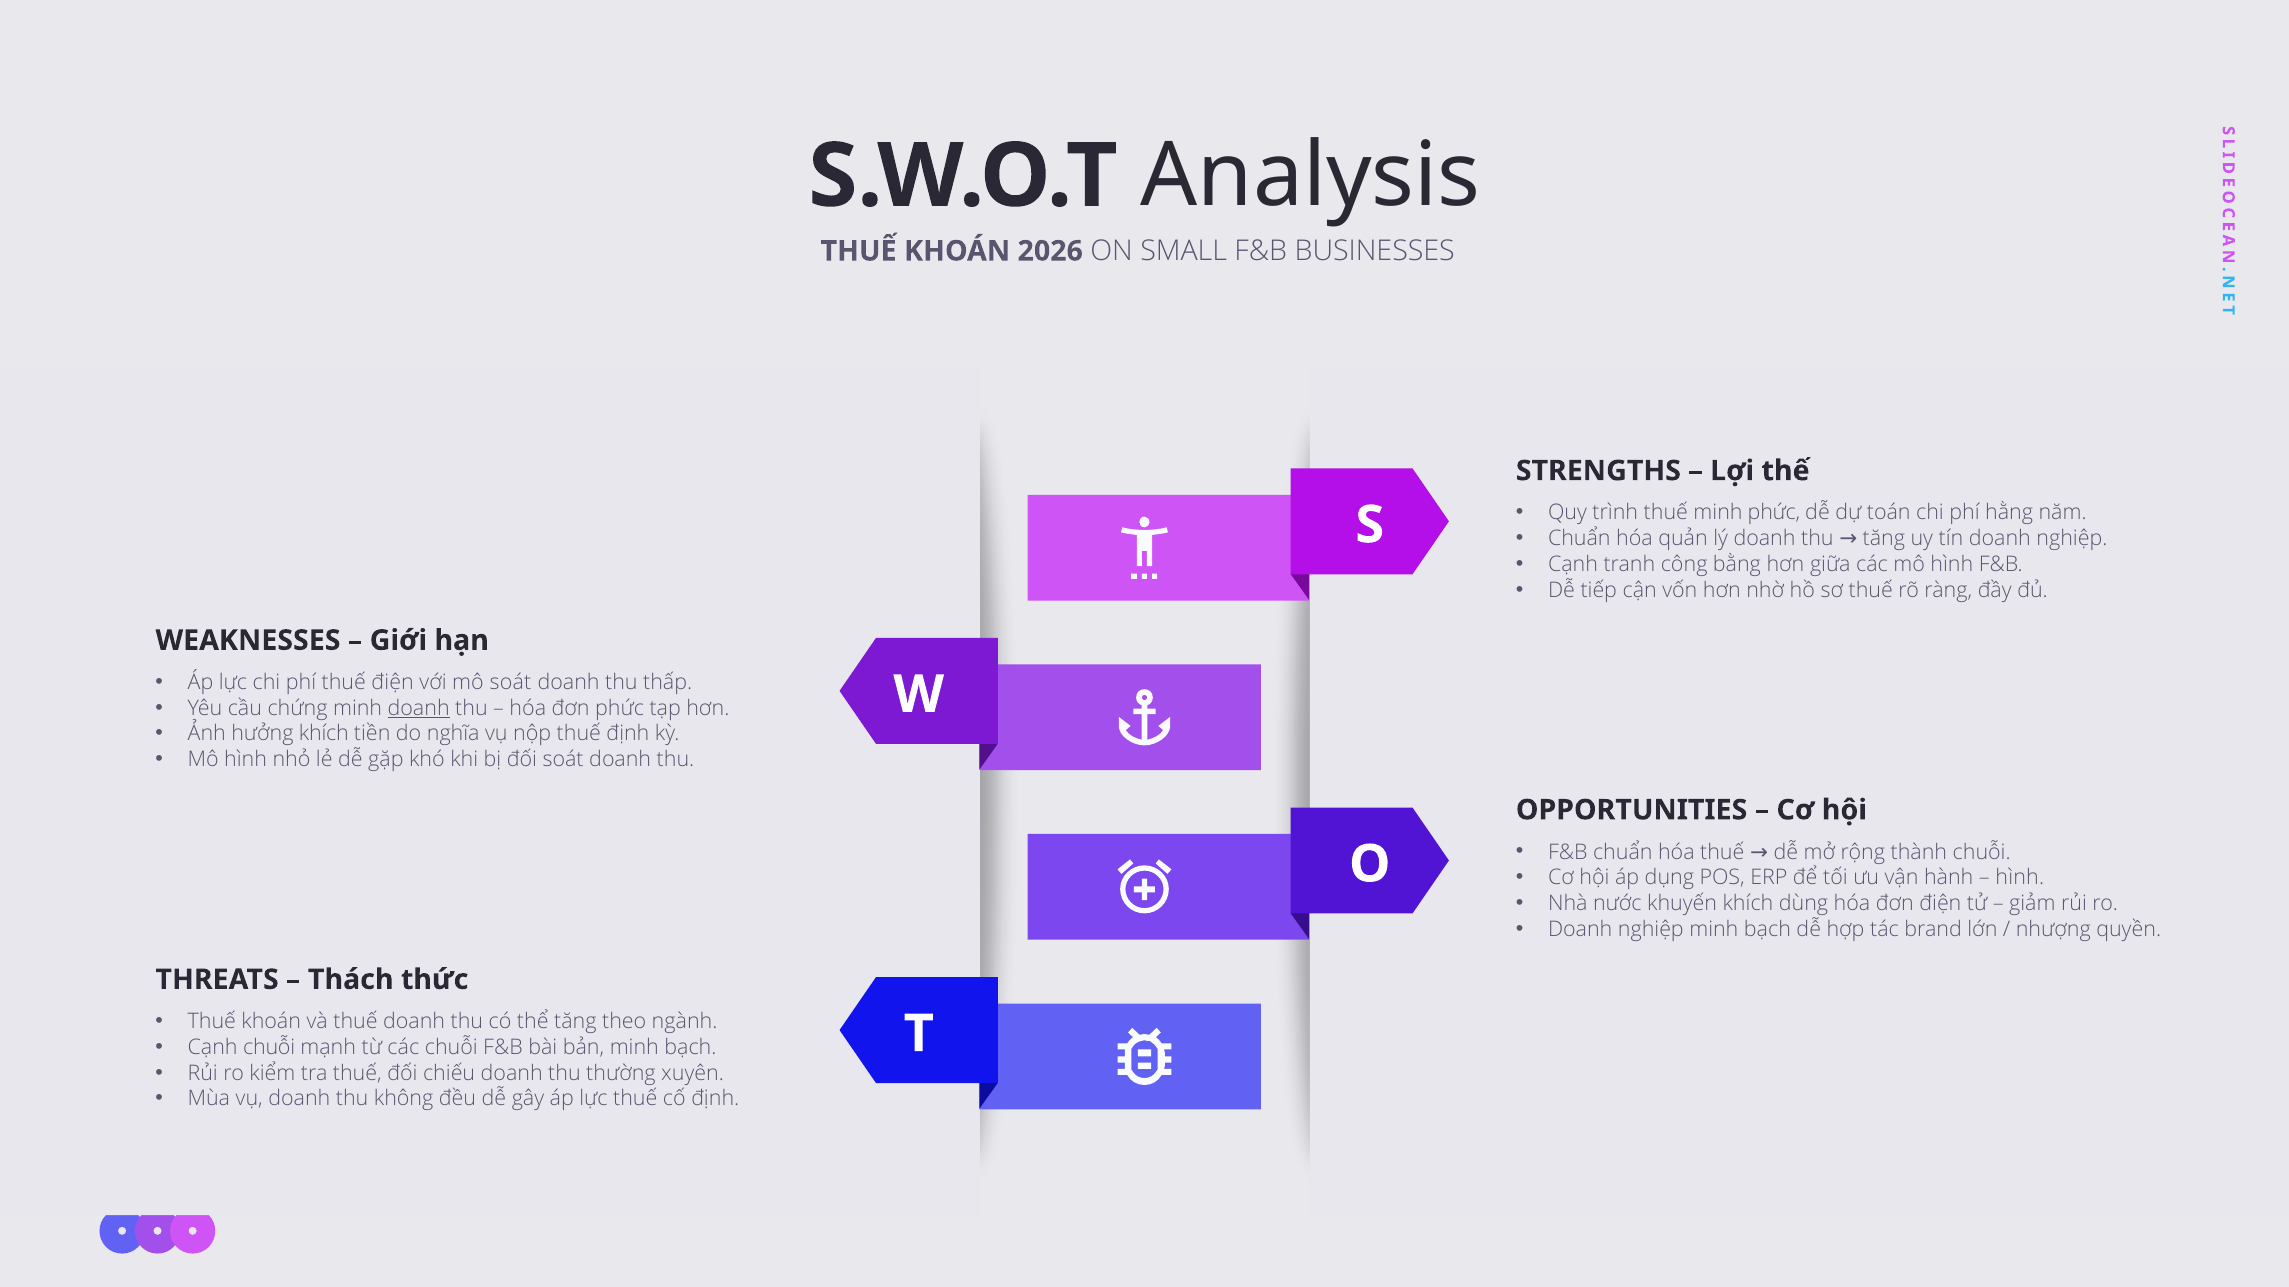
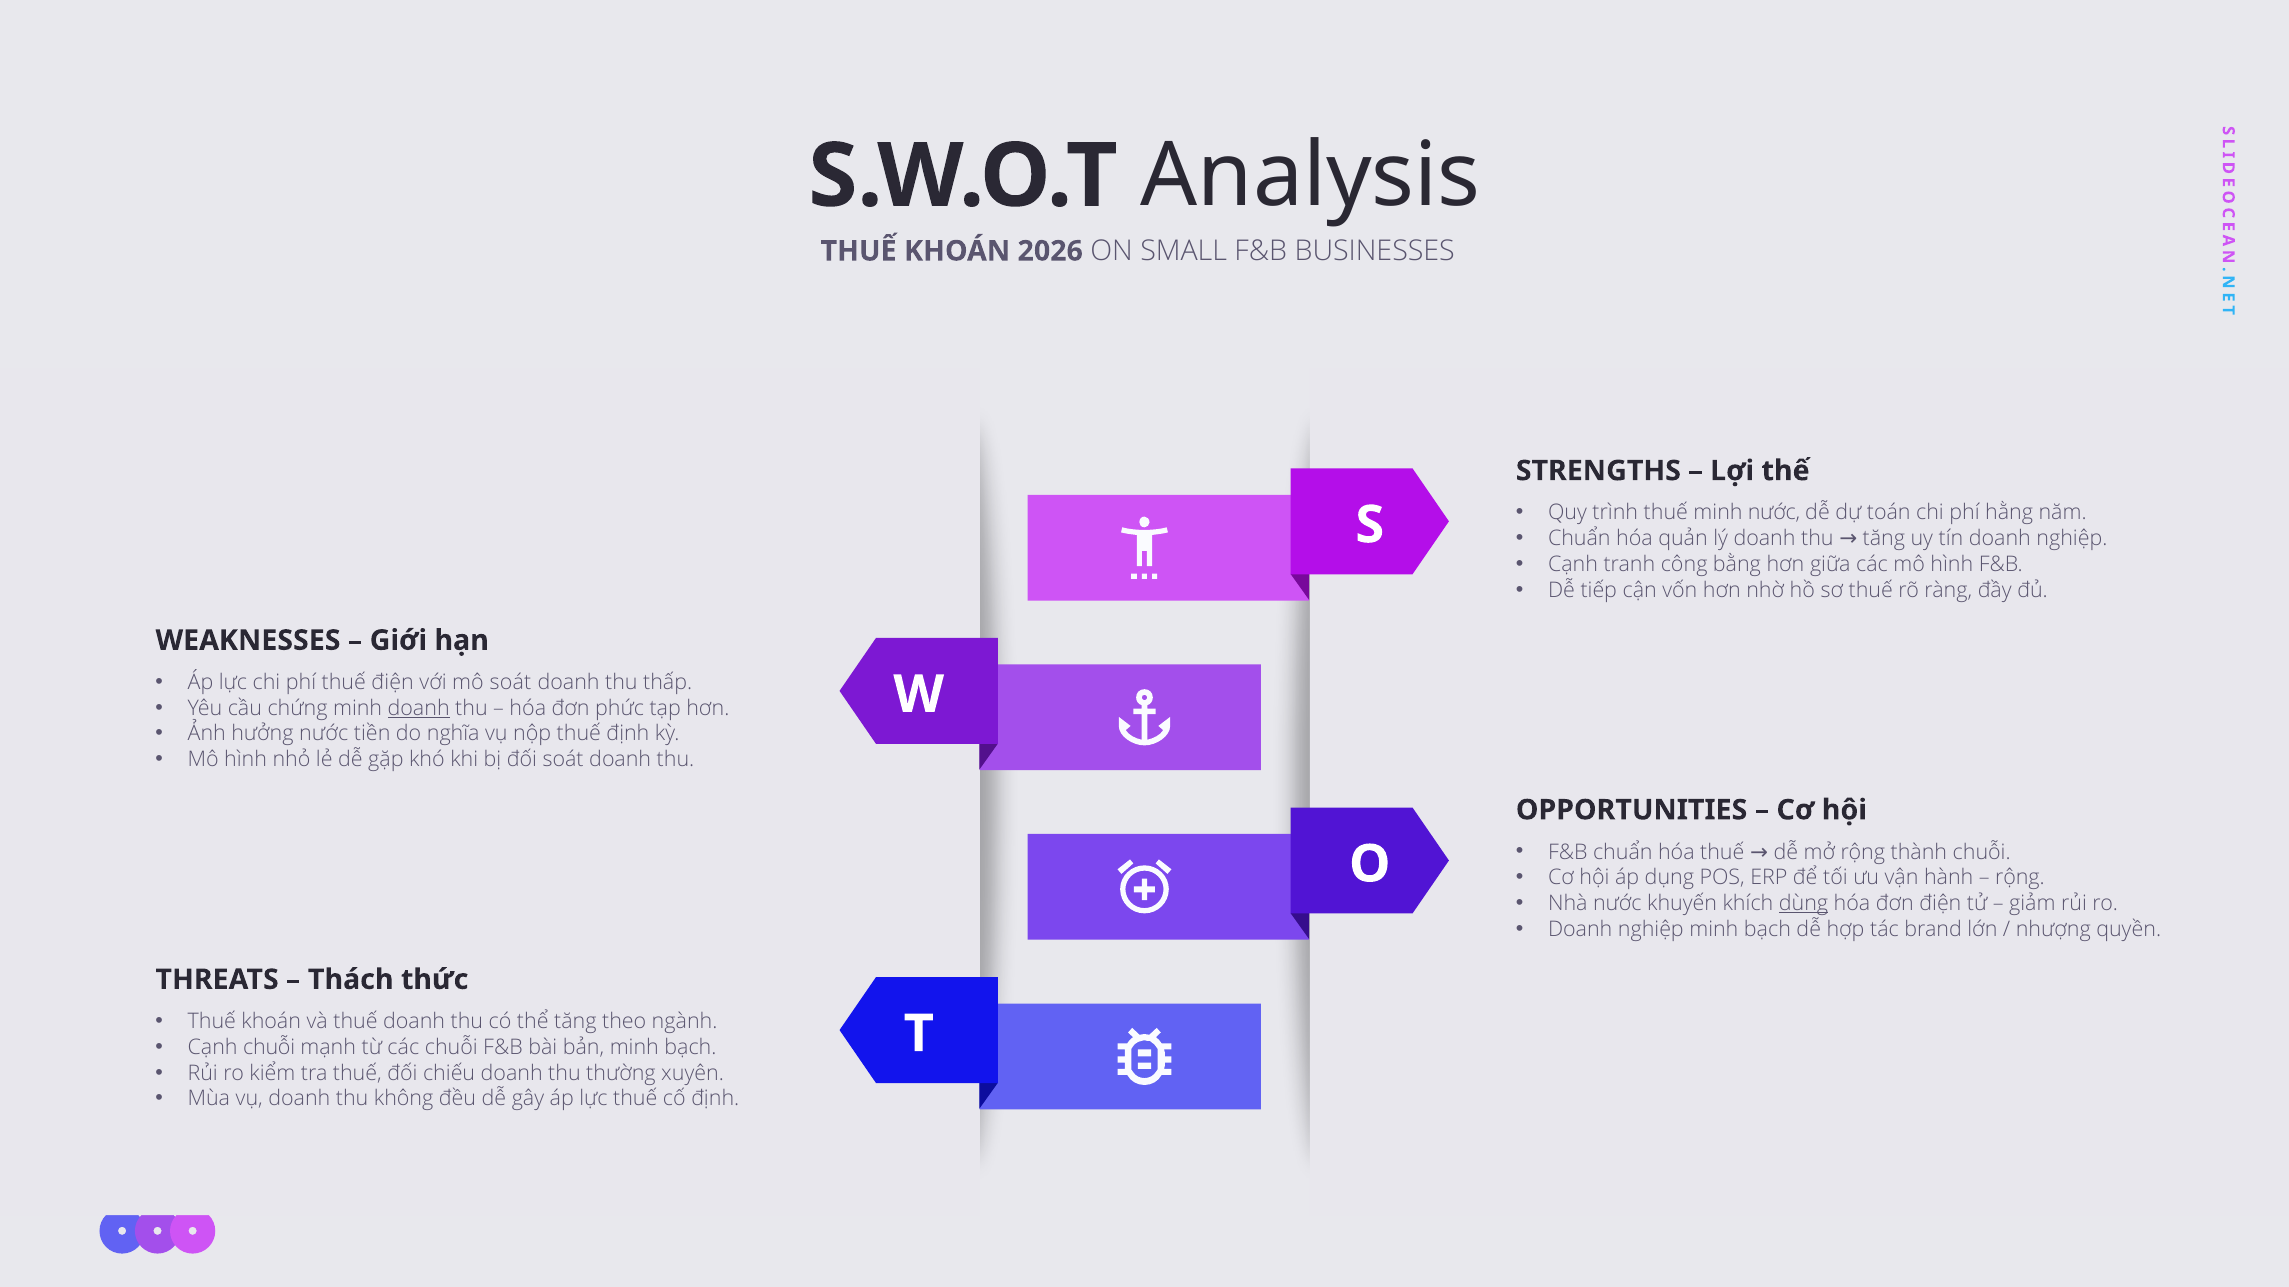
minh phức: phức -> nước (1774, 513)
hưởng khích: khích -> nước (324, 734)
hình: hình -> rộng (2020, 878)
dùng underline: none -> present (1803, 904)
